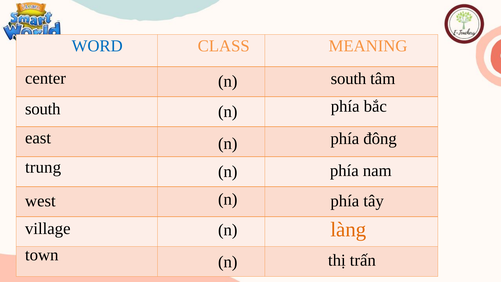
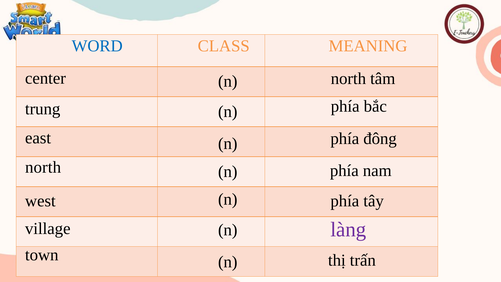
south: south -> north (348, 79)
south: south -> trung (43, 109)
trung: trung -> north (43, 167)
làng colour: orange -> purple (348, 230)
